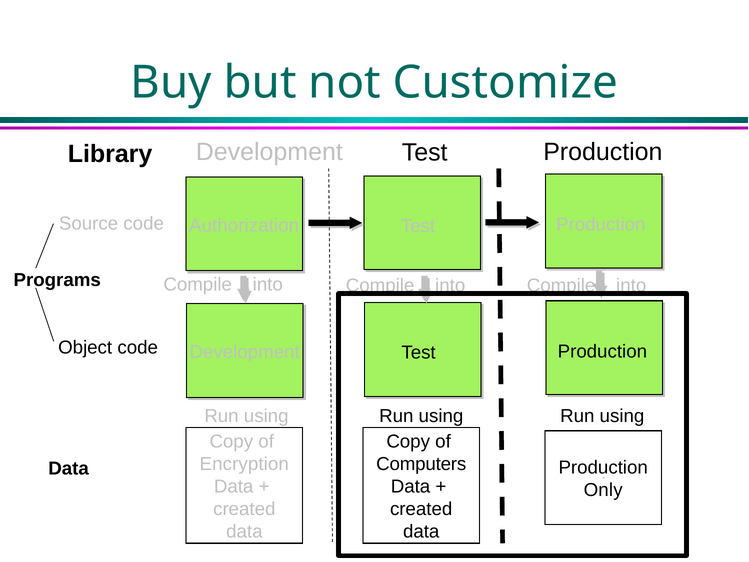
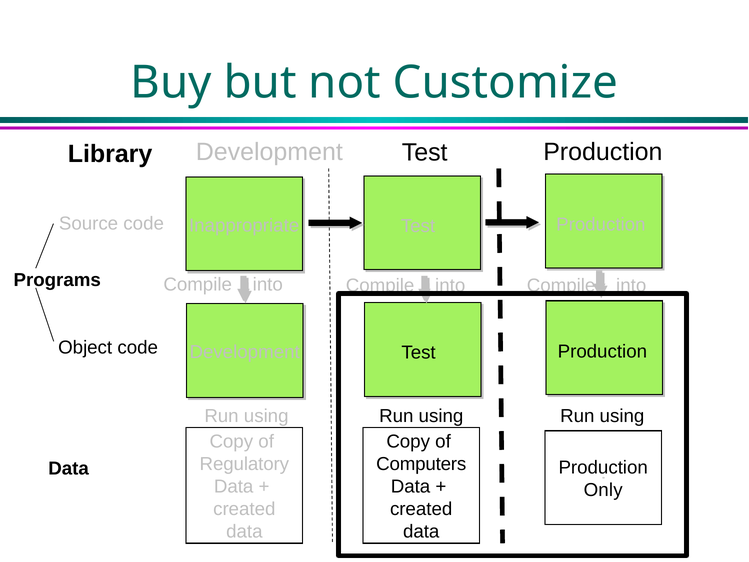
Authorization: Authorization -> Inappropriate (244, 226)
Encryption: Encryption -> Regulatory (244, 464)
